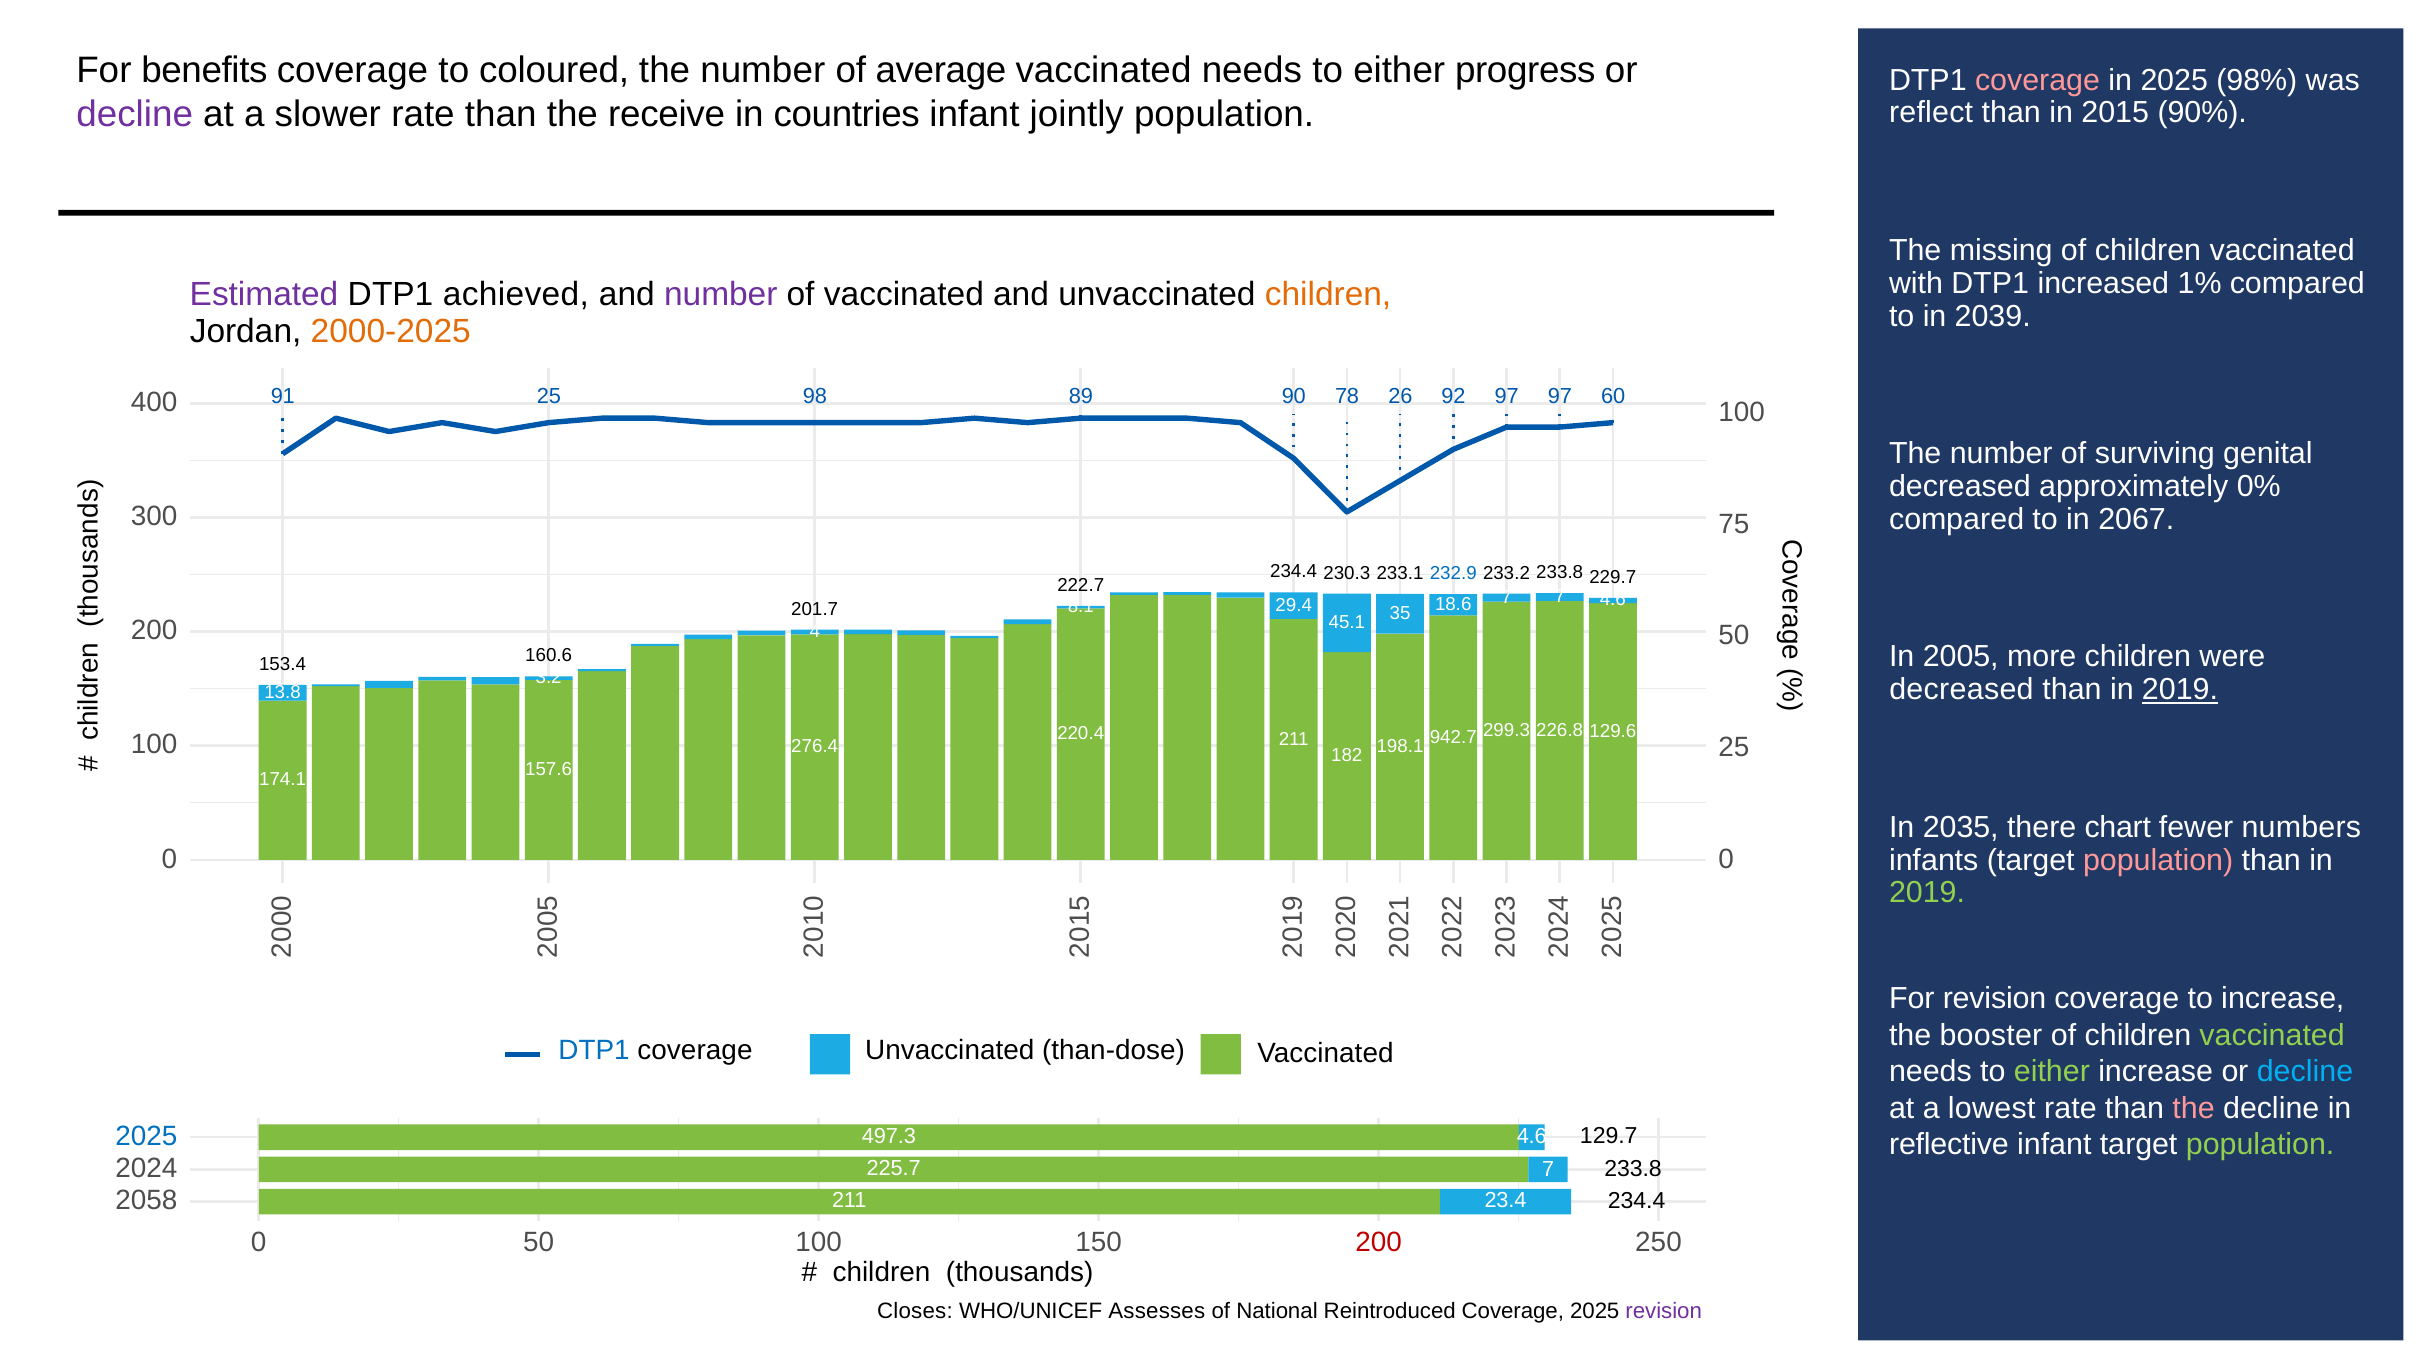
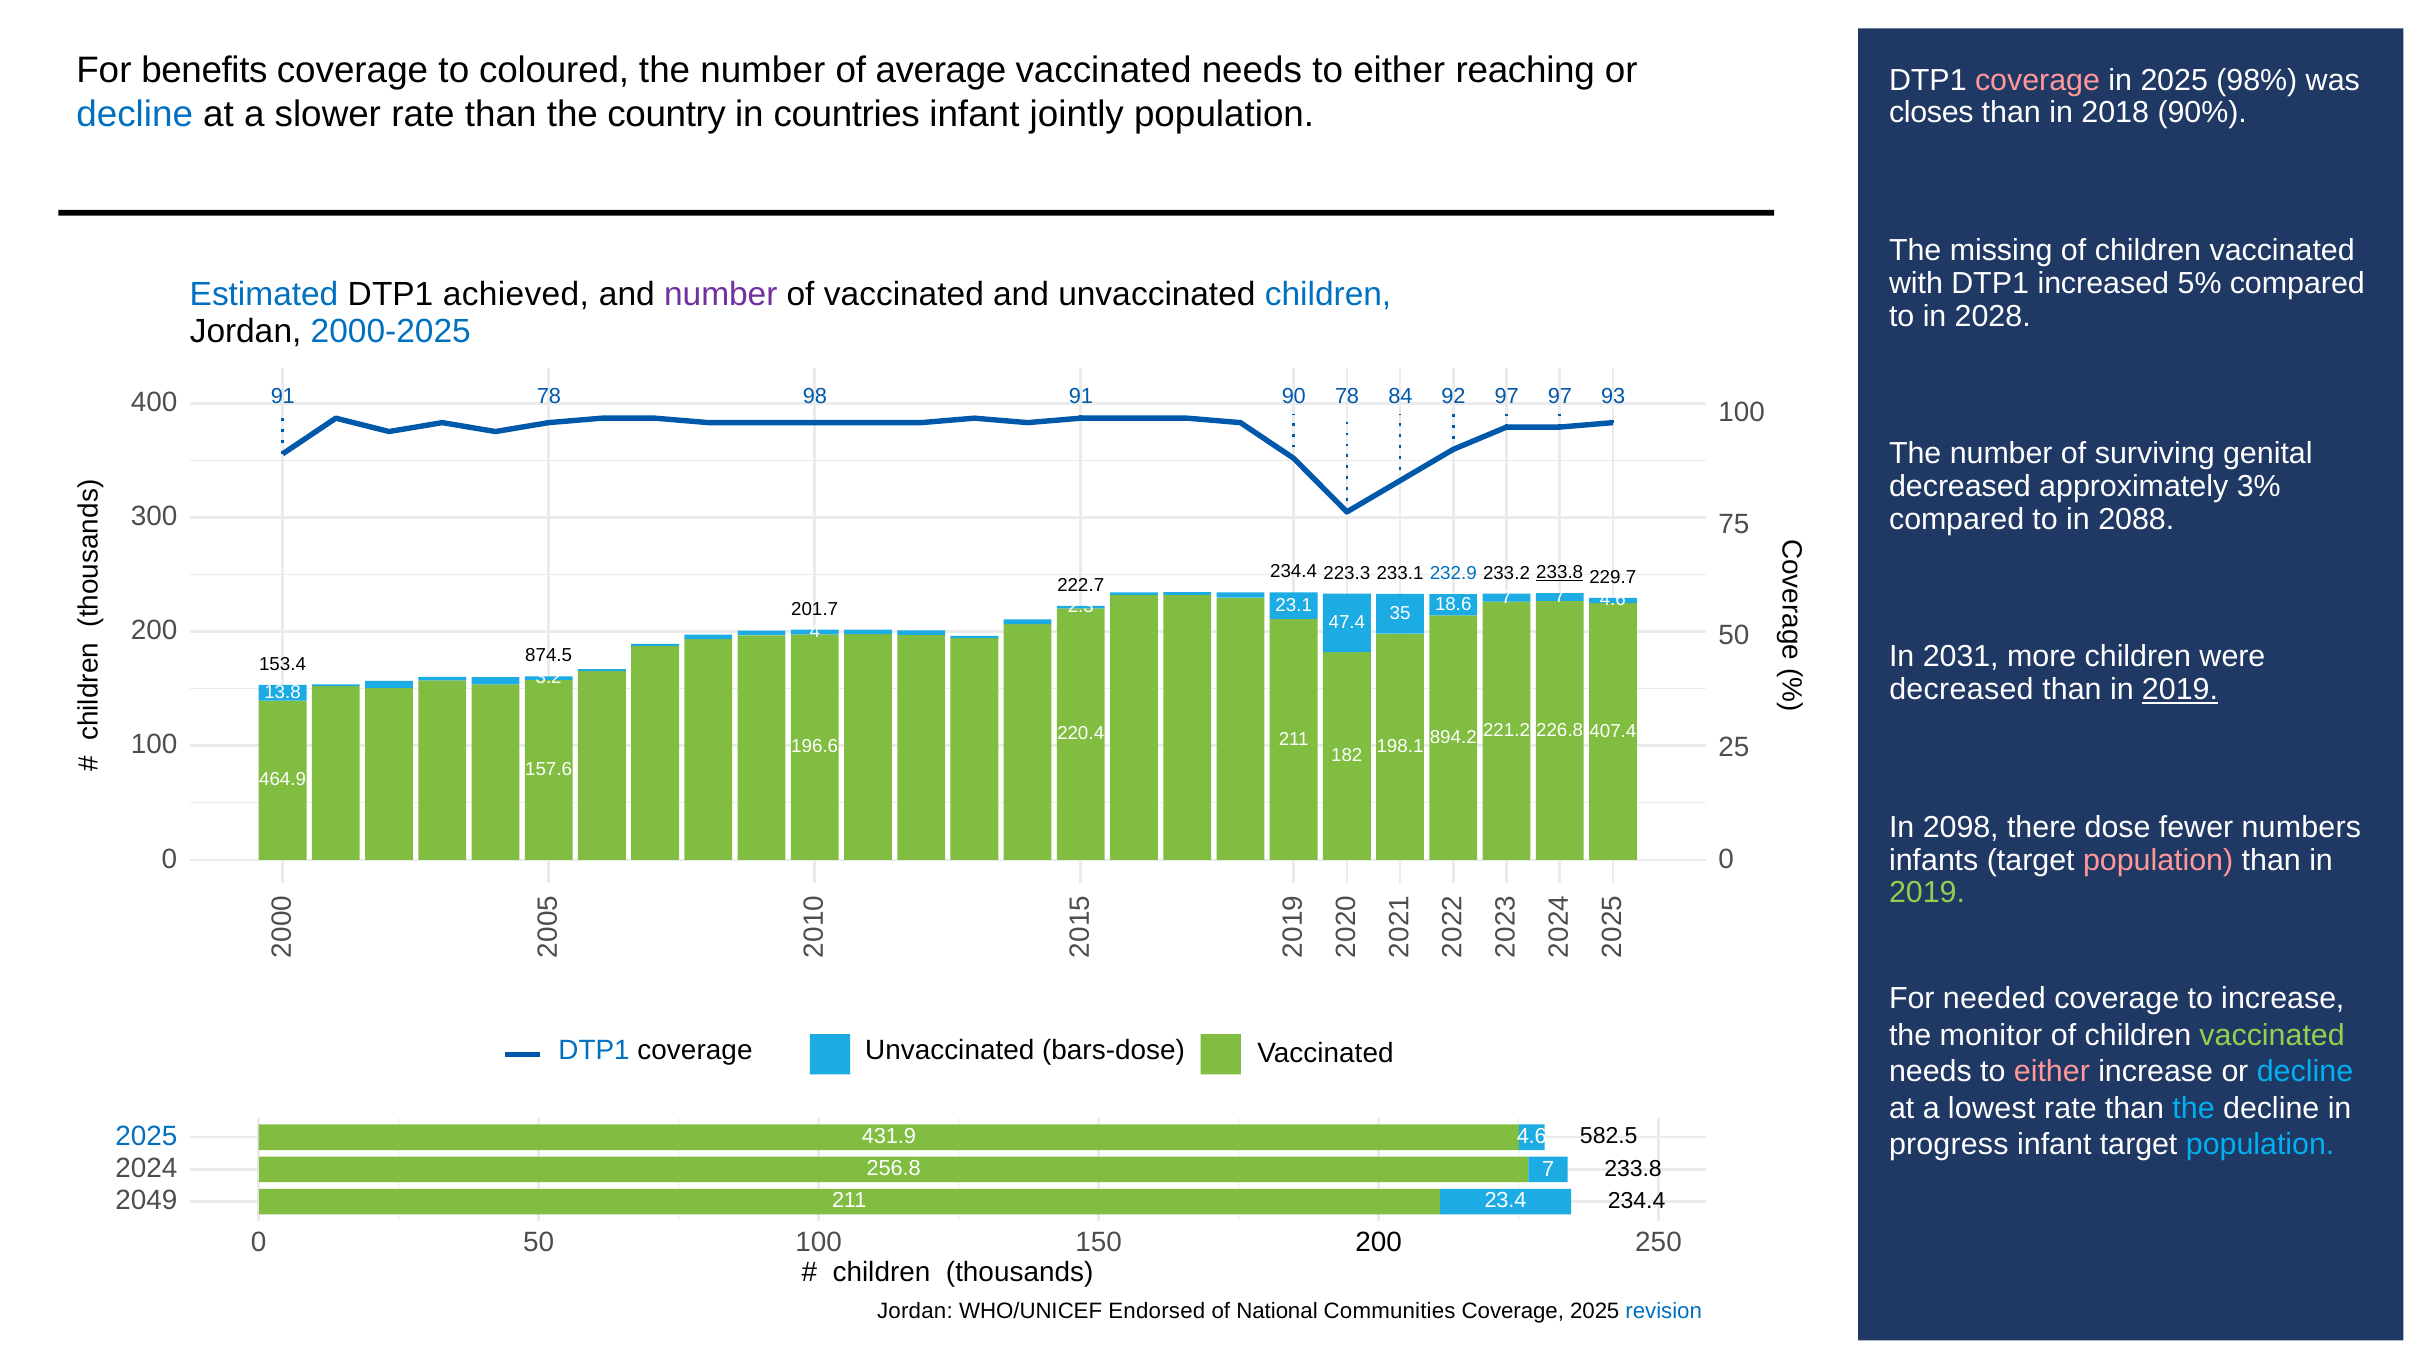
progress: progress -> reaching (1525, 70)
decline colour: purple -> blue (135, 114)
receive: receive -> country (667, 114)
reflect: reflect -> closes (1931, 113)
2015: 2015 -> 2018 (2115, 113)
1%: 1% -> 5% (2200, 283)
Estimated colour: purple -> blue (264, 294)
children colour: orange -> blue (1328, 294)
2039: 2039 -> 2028 (1993, 316)
2000-2025 colour: orange -> blue (391, 332)
91 25: 25 -> 78 (549, 396)
98 89: 89 -> 91 (1081, 396)
26: 26 -> 84 (1400, 396)
60: 60 -> 93 (1613, 396)
0%: 0% -> 3% (2259, 487)
2067: 2067 -> 2088 (2136, 519)
230.3: 230.3 -> 223.3 (1347, 573)
233.8 underline: none -> present (1560, 572)
29.4: 29.4 -> 23.1 (1294, 605)
8.1: 8.1 -> 2.3 (1081, 606)
45.1: 45.1 -> 47.4 (1347, 622)
2005: 2005 -> 2031 (1961, 657)
160.6: 160.6 -> 874.5 (549, 656)
299.3: 299.3 -> 221.2 (1506, 730)
129.6: 129.6 -> 407.4 (1613, 731)
942.7: 942.7 -> 894.2 (1453, 737)
276.4: 276.4 -> 196.6 (815, 747)
174.1: 174.1 -> 464.9 (283, 780)
2035: 2035 -> 2098 (1961, 827)
chart: chart -> dose (2118, 827)
For revision: revision -> needed (1994, 999)
booster: booster -> monitor (1991, 1035)
than-dose: than-dose -> bars-dose (1114, 1050)
either colour: light green -> pink (2052, 1072)
the colour: pink -> light blue (2194, 1108)
129.7: 129.7 -> 582.5 (1609, 1136)
497.3: 497.3 -> 431.9 (889, 1136)
reflective: reflective -> progress (1949, 1145)
population colour: light green -> light blue (2260, 1145)
225.7: 225.7 -> 256.8 (894, 1169)
2058: 2058 -> 2049 (146, 1201)
200 colour: red -> black (1379, 1242)
Closes: Closes -> Jordan (915, 1311)
Assesses: Assesses -> Endorsed (1157, 1311)
Reintroduced: Reintroduced -> Communities (1390, 1311)
revision colour: purple -> blue (1664, 1311)
